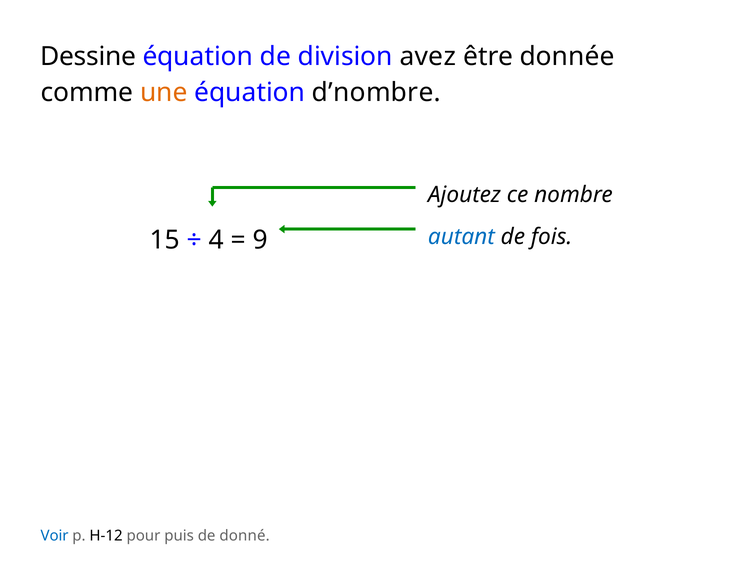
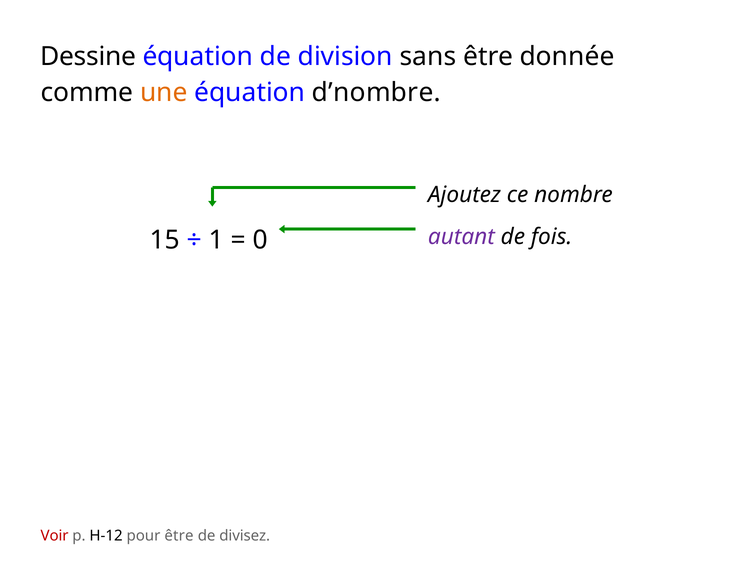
avez: avez -> sans (428, 57)
autant colour: blue -> purple (461, 237)
4: 4 -> 1 (216, 240)
9: 9 -> 0 (260, 240)
Voir colour: blue -> red (55, 536)
pour puis: puis -> être (179, 536)
donné: donné -> divisez (245, 536)
